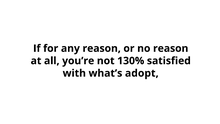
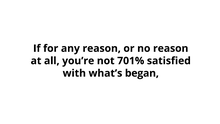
130%: 130% -> 701% (131, 61)
adopt: adopt -> began (142, 73)
